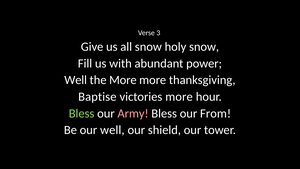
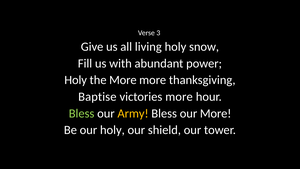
all snow: snow -> living (148, 47)
Well: Well -> Holy (76, 80)
Army colour: pink -> yellow (133, 113)
our From: From -> More (216, 113)
our well: well -> holy (112, 130)
